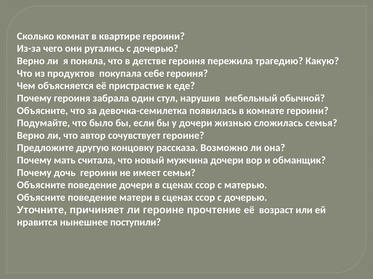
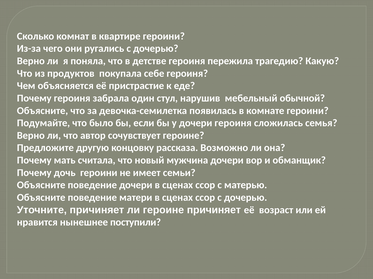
дочери жизнью: жизнью -> героиня (233, 123)
героине прочтение: прочтение -> причиняет (214, 210)
